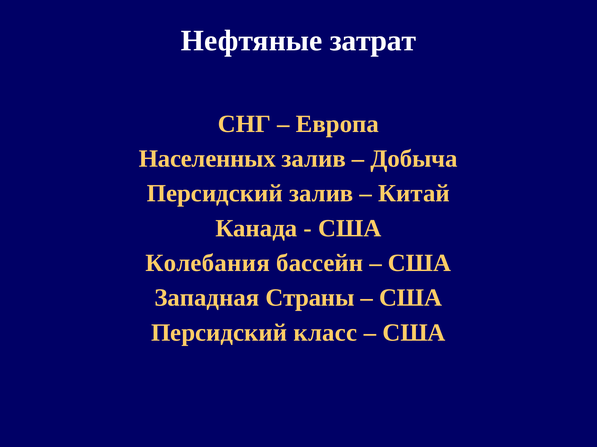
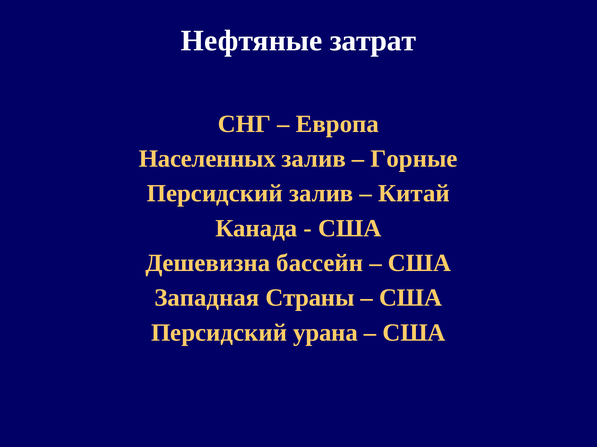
Добыча: Добыча -> Горные (414, 159)
Колебания: Колебания -> Дешевизна (208, 263)
класс: класс -> урана (326, 333)
